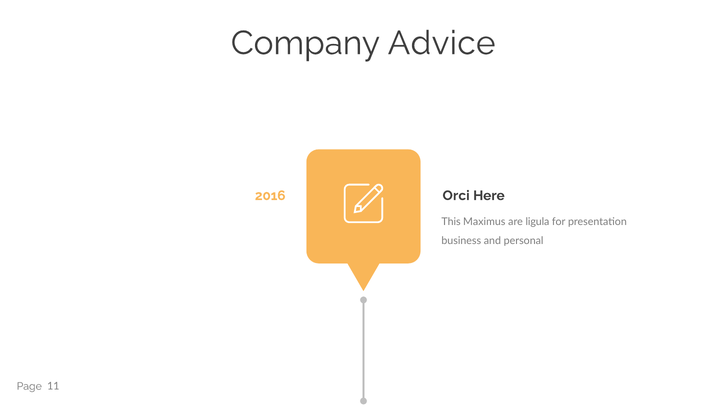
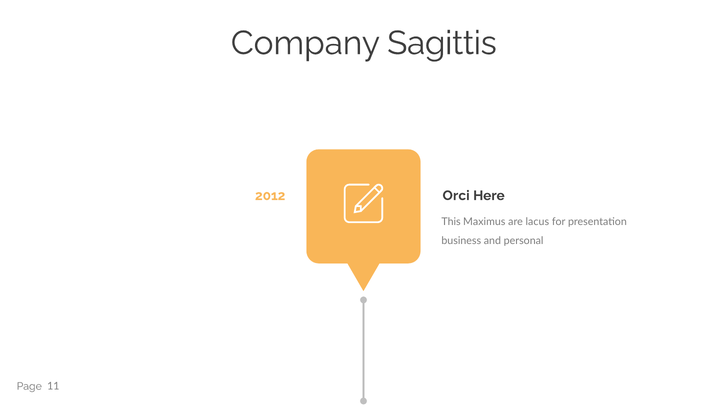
Advice: Advice -> Sagittis (442, 43)
2016: 2016 -> 2012 (270, 196)
ligula: ligula -> lacus (537, 222)
